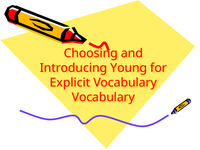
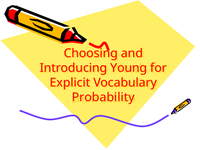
Vocabulary: Vocabulary -> Probability (103, 97)
